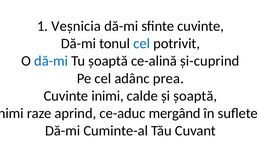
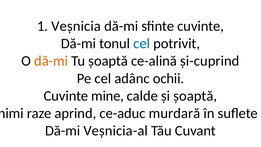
dă-mi colour: blue -> orange (51, 61)
prea: prea -> ochii (168, 78)
Cuvinte inimi: inimi -> mine (108, 96)
mergând: mergând -> murdară (174, 113)
Cuminte-al: Cuminte-al -> Veșnicia-al (116, 131)
